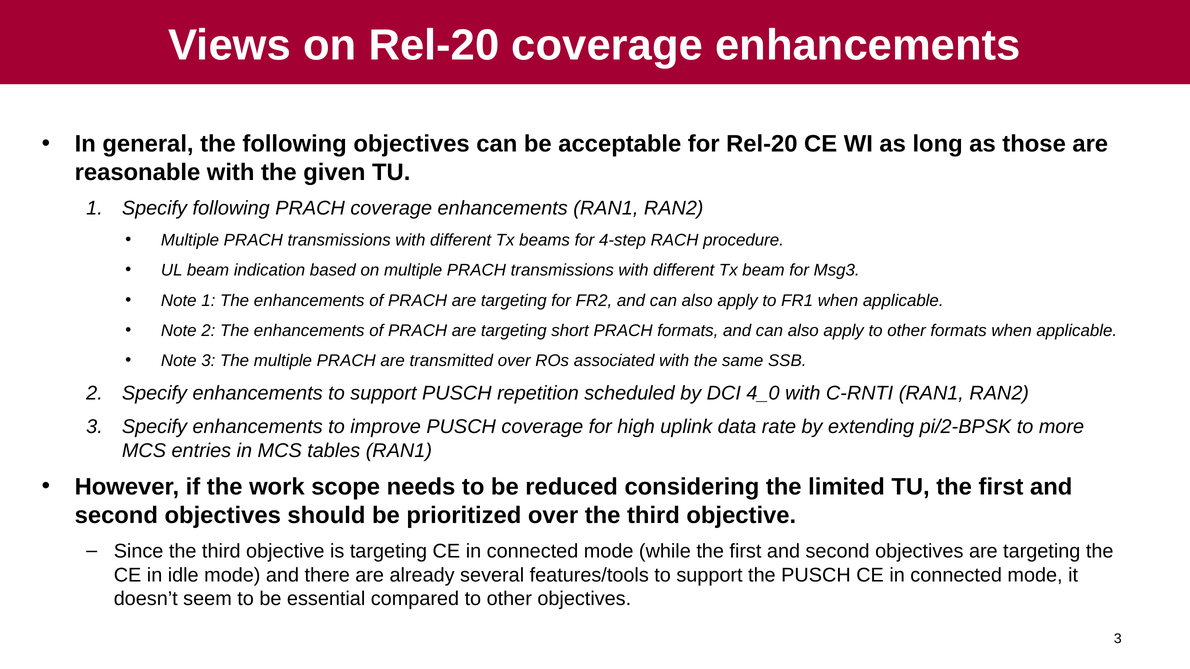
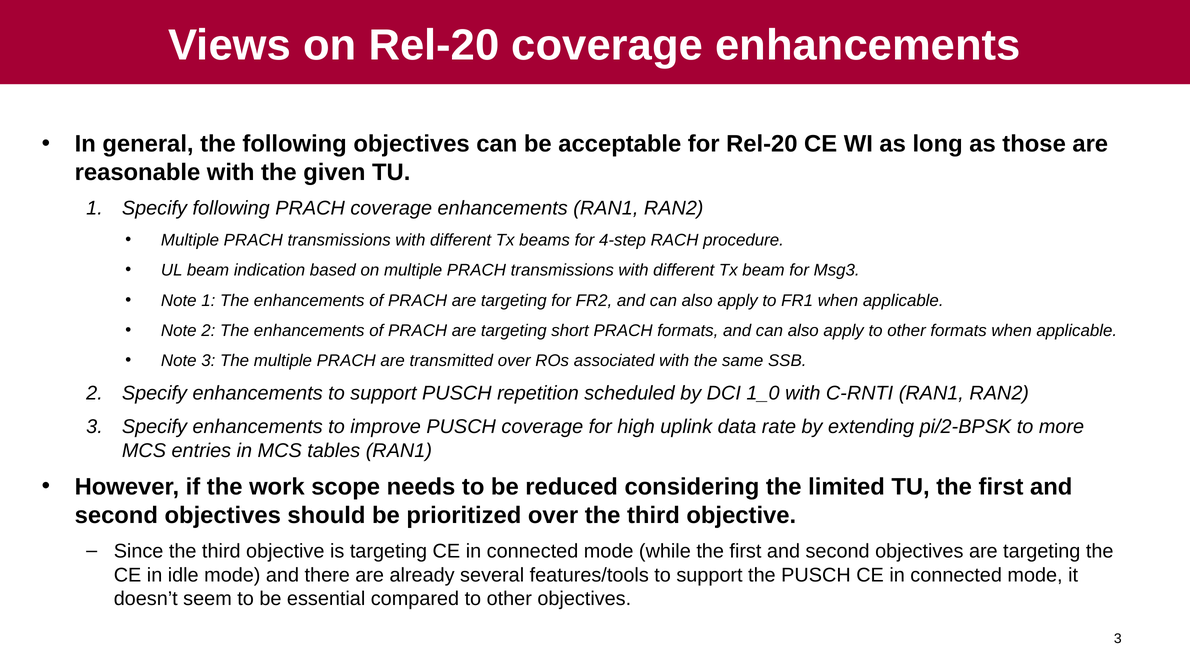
4_0: 4_0 -> 1_0 (763, 393)
